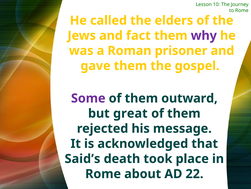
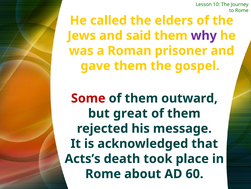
fact: fact -> said (139, 35)
Some colour: purple -> red (88, 98)
Said’s: Said’s -> Acts’s (83, 158)
22: 22 -> 60 (194, 173)
